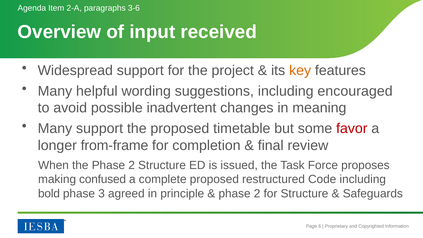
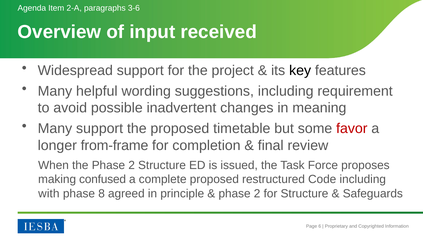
key colour: orange -> black (300, 71)
encouraged: encouraged -> requirement (355, 91)
bold: bold -> with (49, 193)
3: 3 -> 8 (102, 193)
